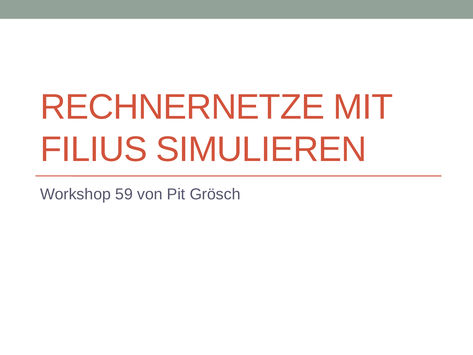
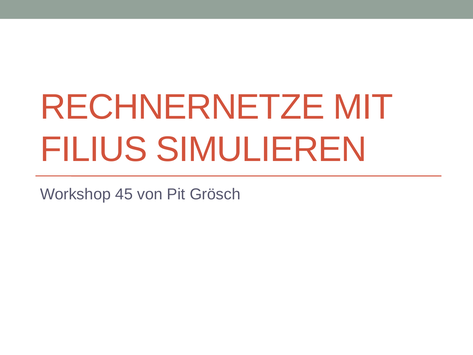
59: 59 -> 45 (124, 194)
